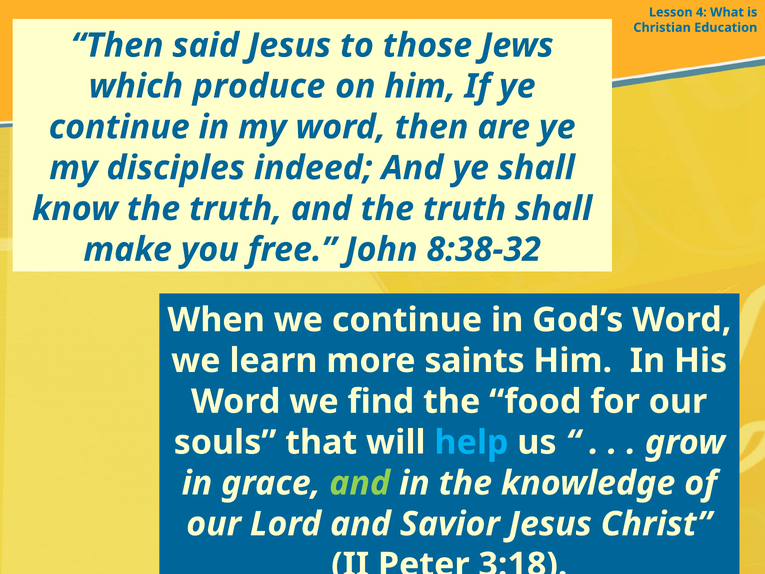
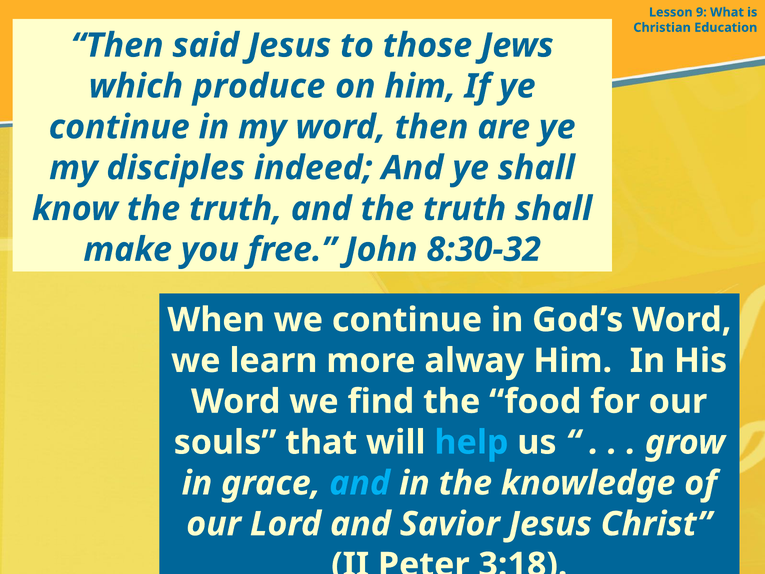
4: 4 -> 9 (701, 12)
8:38-32: 8:38-32 -> 8:30-32 (484, 250)
saints: saints -> alway (474, 361)
and colour: light green -> light blue (360, 483)
